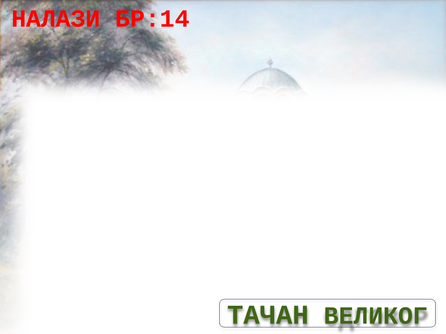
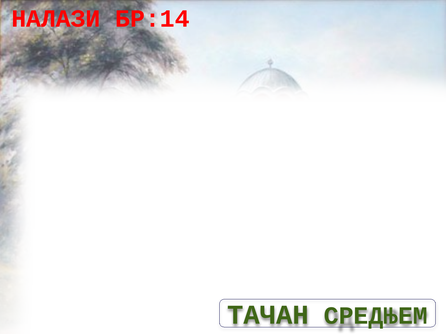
ВЕЛИКОГ: ВЕЛИКОГ -> СРЕДЊЕМ (376, 316)
